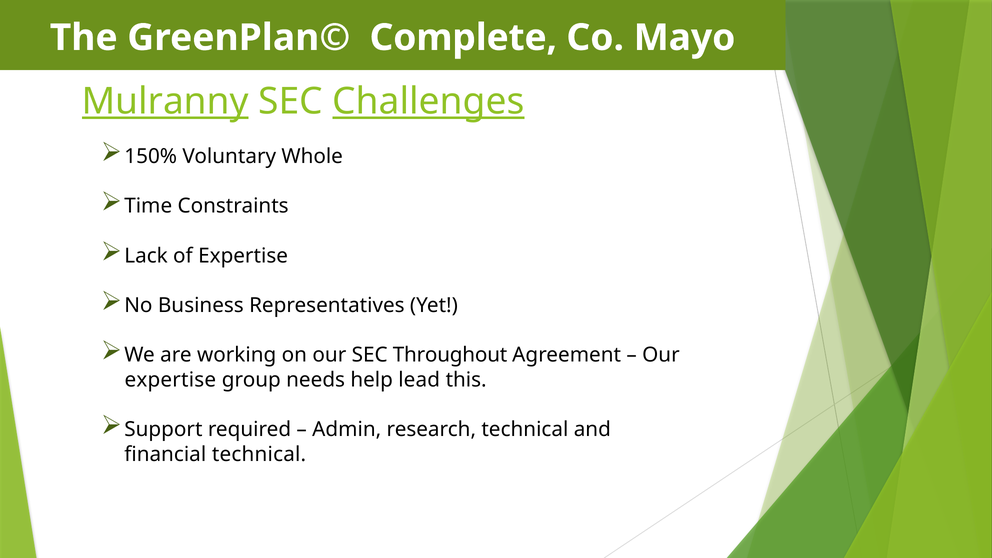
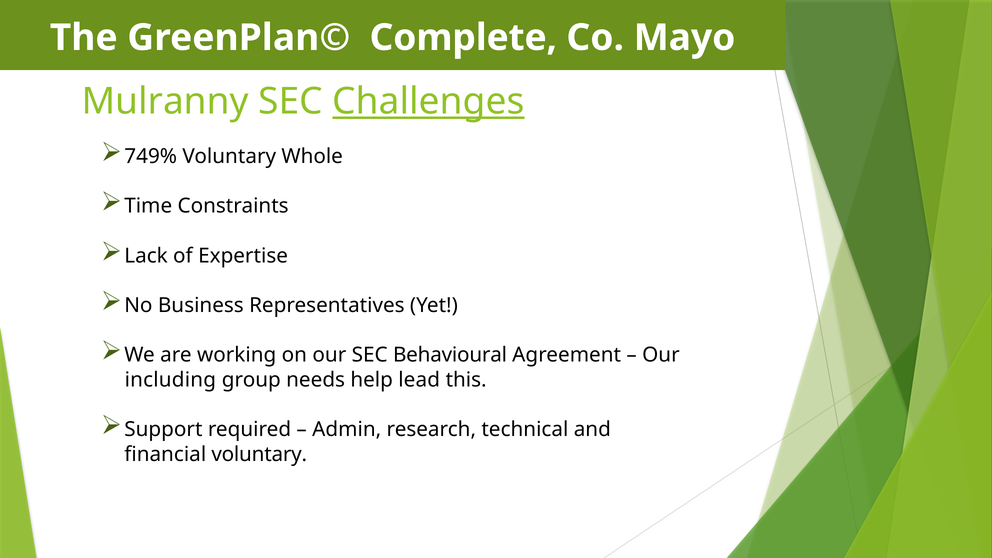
Mulranny underline: present -> none (165, 102)
150%: 150% -> 749% (151, 157)
Throughout: Throughout -> Behavioural (450, 355)
expertise: expertise -> including (170, 380)
financial technical: technical -> voluntary (259, 454)
